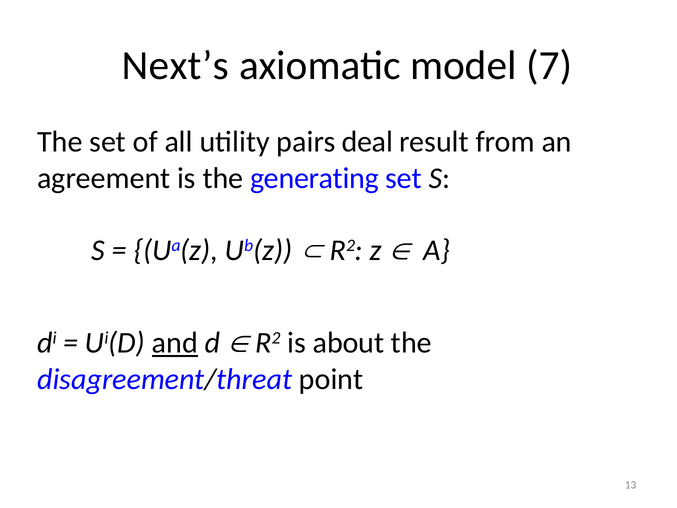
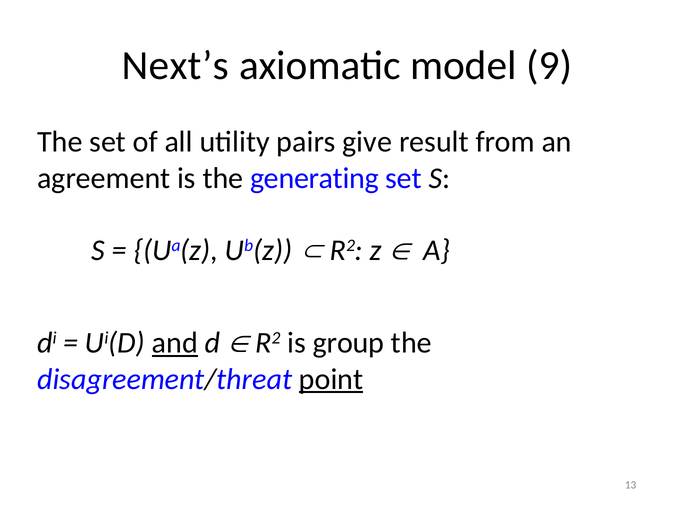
7: 7 -> 9 (549, 66)
deal: deal -> give (367, 142)
about: about -> group (348, 343)
point underline: none -> present (331, 379)
